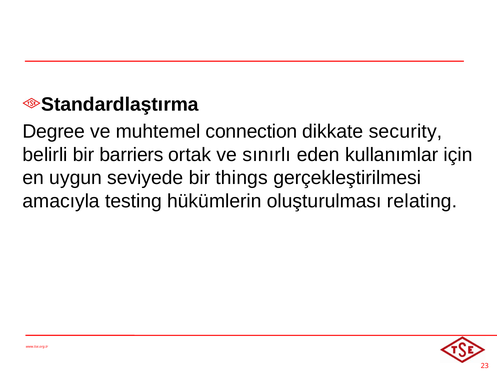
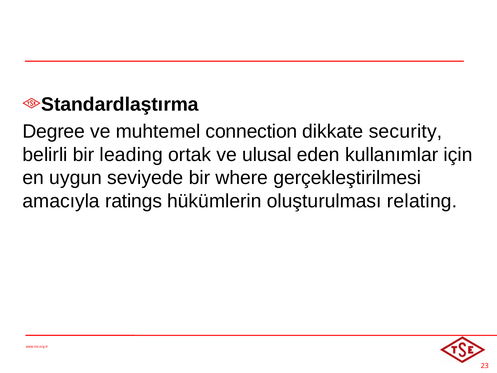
barriers: barriers -> leading (131, 155)
sınırlı: sınırlı -> ulusal (267, 155)
things: things -> where (242, 178)
testing: testing -> ratings (134, 201)
